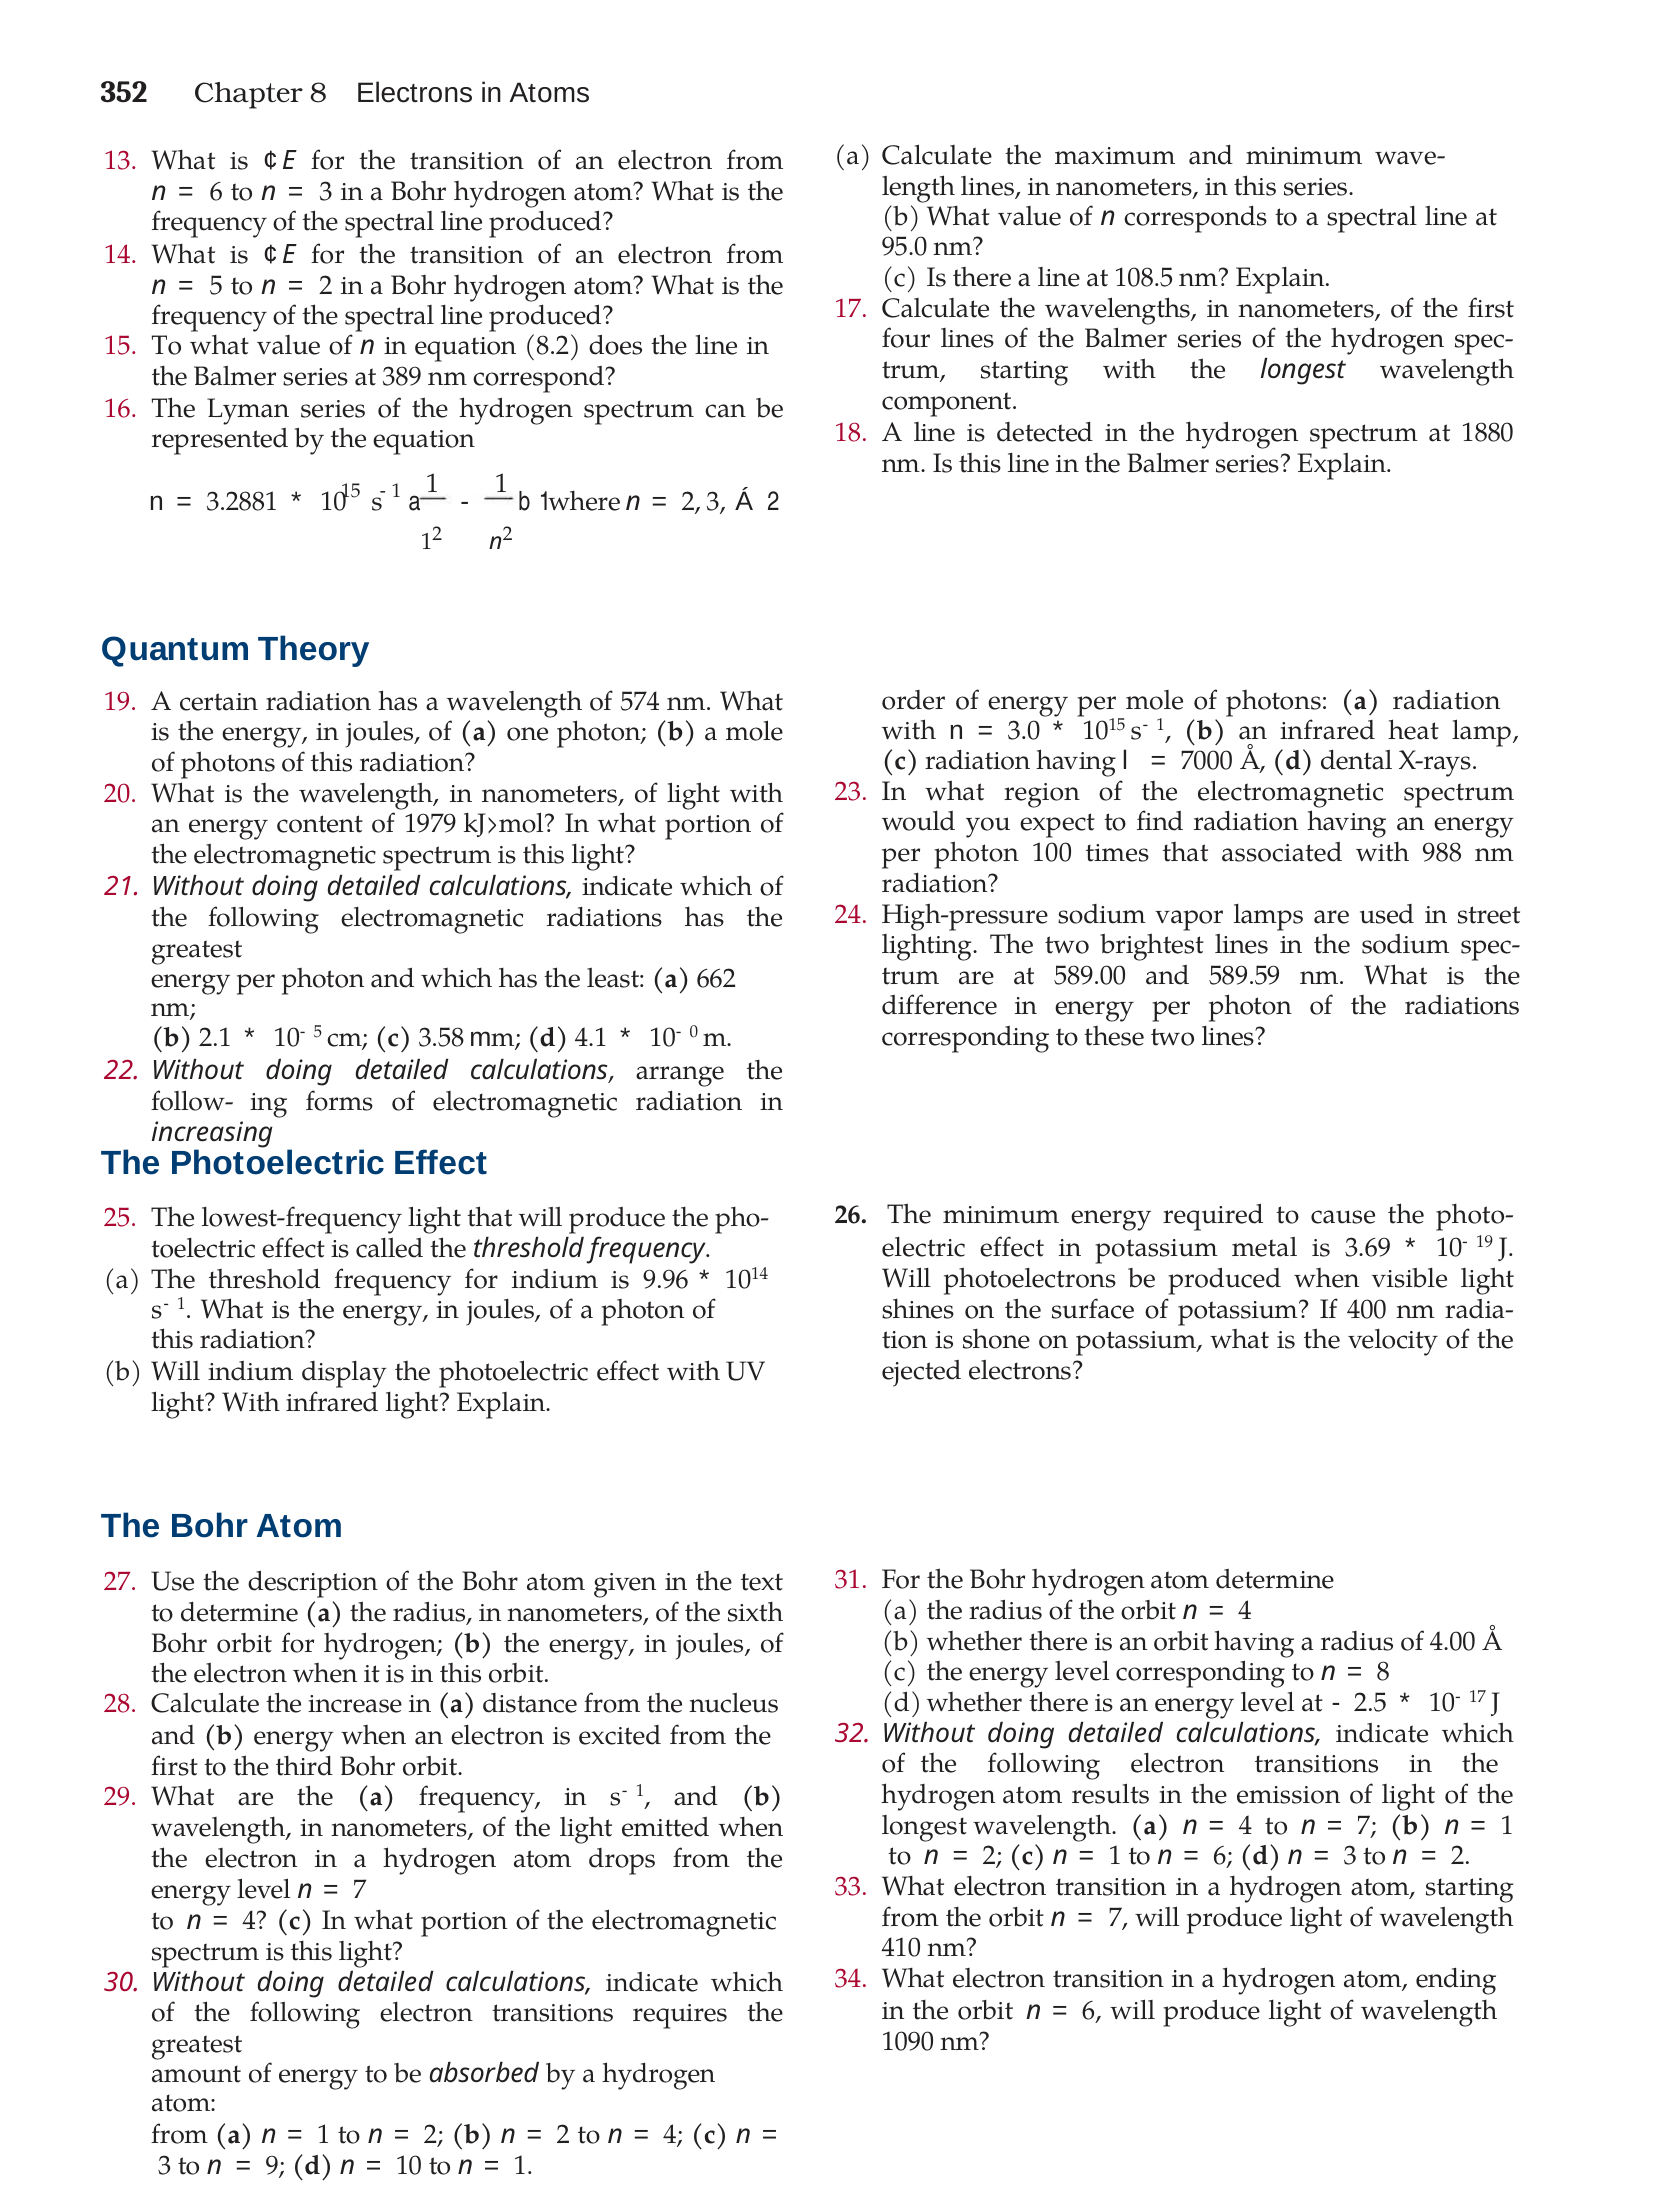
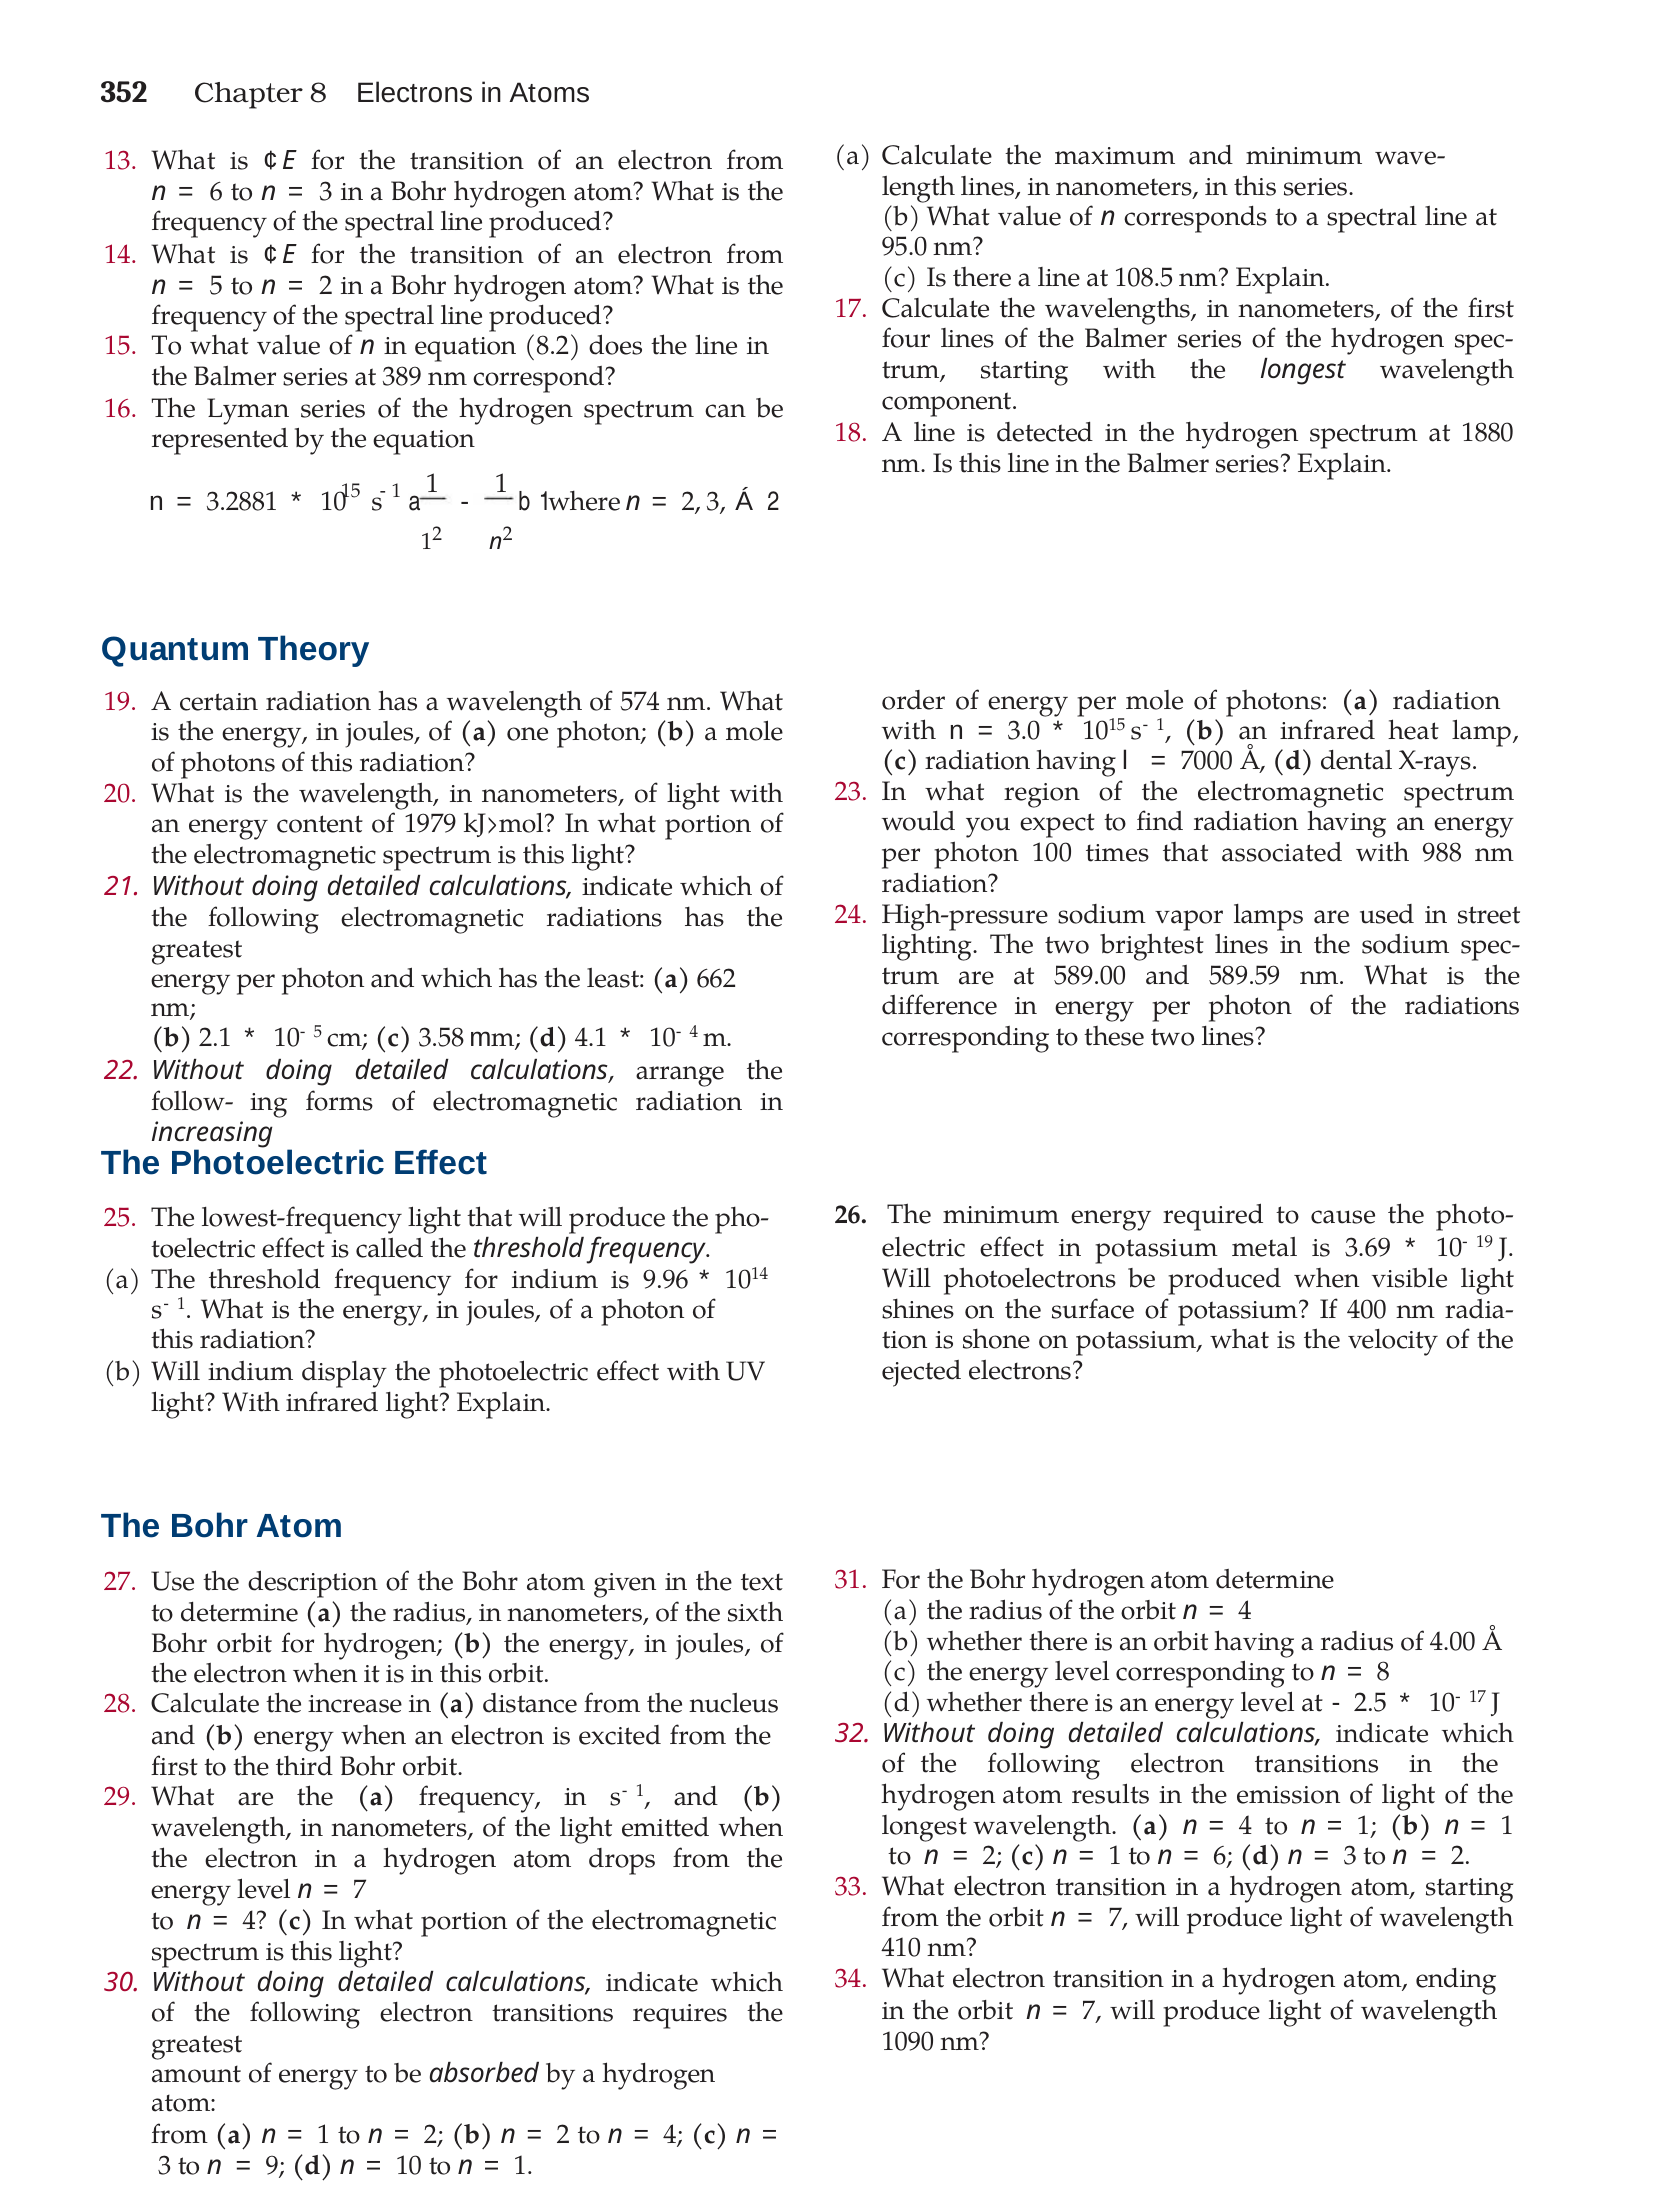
0: 0 -> 4 (694, 1032)
7: 7 -> 1 (1367, 1826)
6: 6 -> 7 (1092, 2011)
